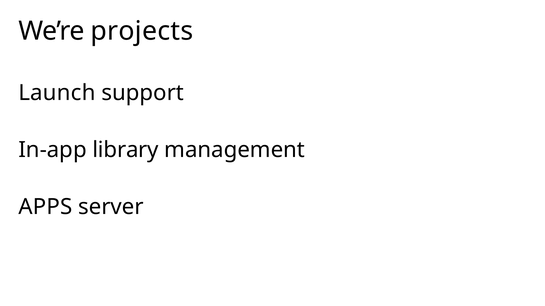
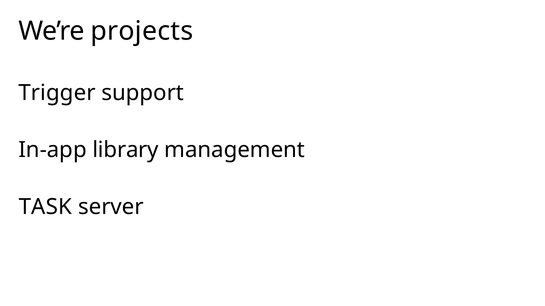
Launch: Launch -> Trigger (57, 93)
APPS: APPS -> TASK (45, 207)
